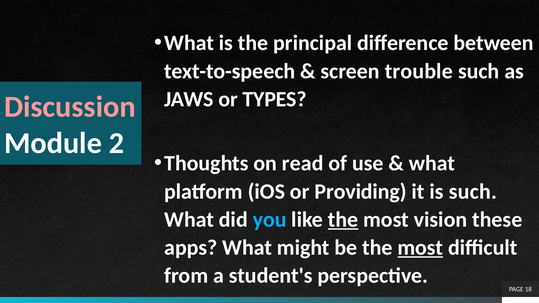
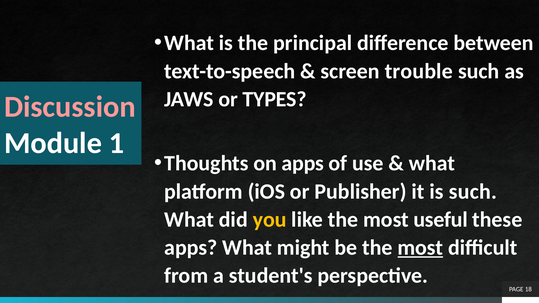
2: 2 -> 1 (116, 143)
on read: read -> apps (303, 163)
Providing: Providing -> Publisher (361, 192)
you colour: light blue -> yellow (270, 220)
the underline: present -> none (343, 220)
vision: vision -> useful (441, 220)
